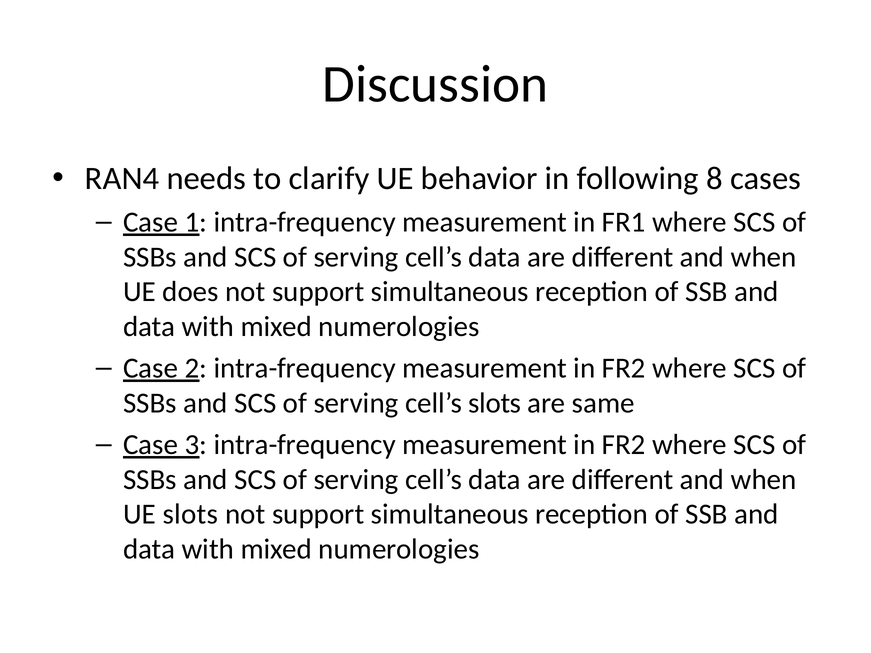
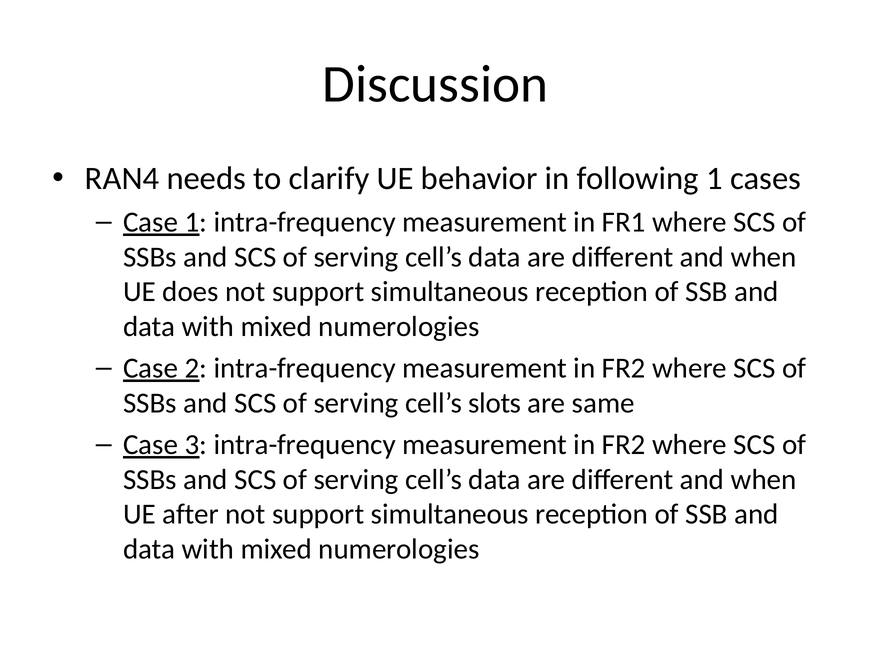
following 8: 8 -> 1 (715, 179)
UE slots: slots -> after (191, 515)
